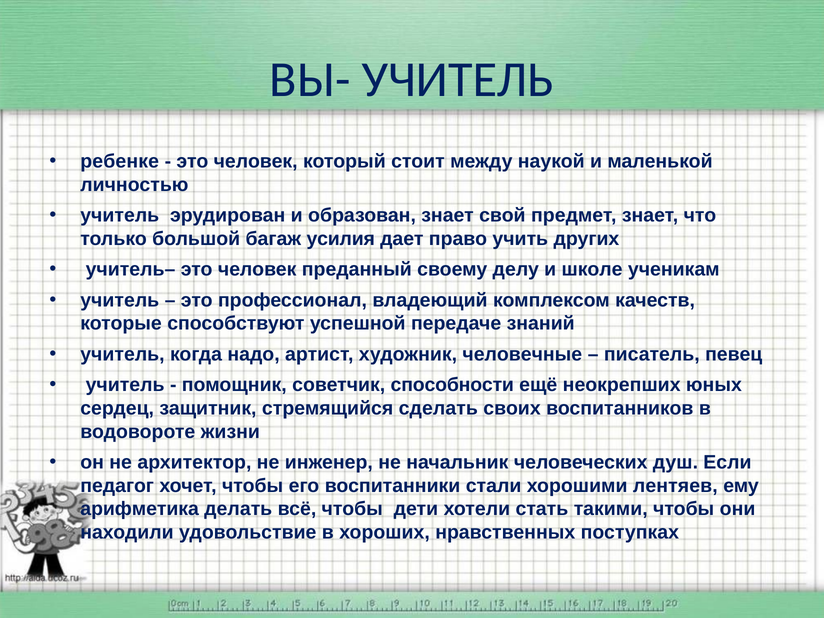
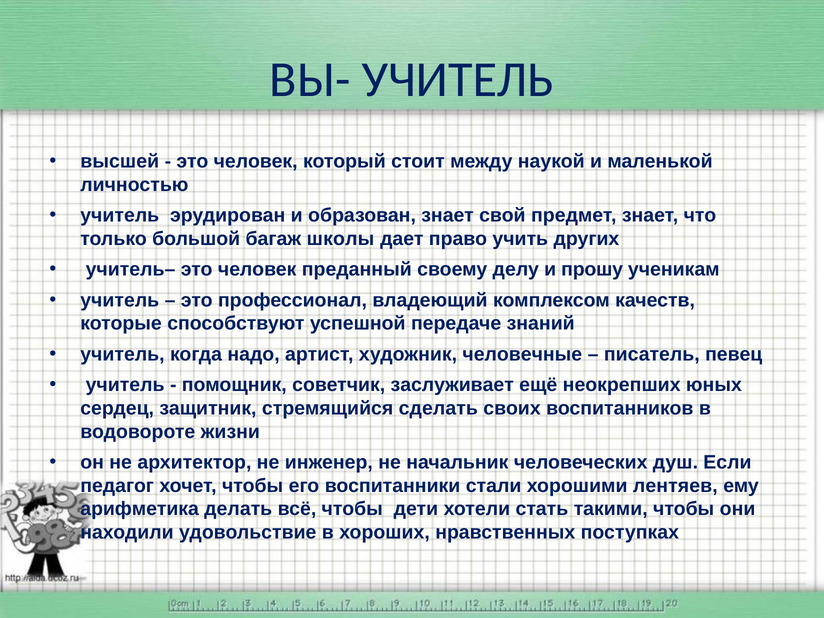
ребенке: ребенке -> высшей (120, 161)
усилия: усилия -> школы (341, 239)
школе: школе -> прошу (592, 269)
способности: способности -> заслуживает (452, 385)
